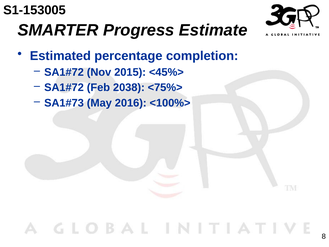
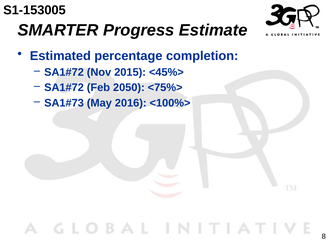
2038: 2038 -> 2050 (129, 87)
